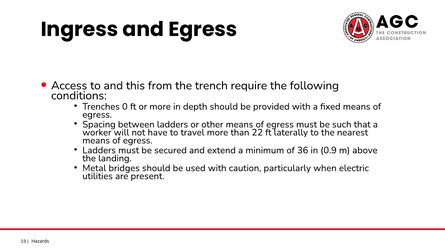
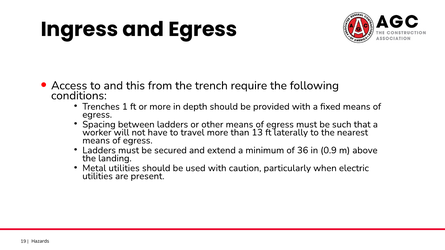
0: 0 -> 1 (125, 107)
22: 22 -> 13 (257, 133)
Metal bridges: bridges -> utilities (124, 168)
